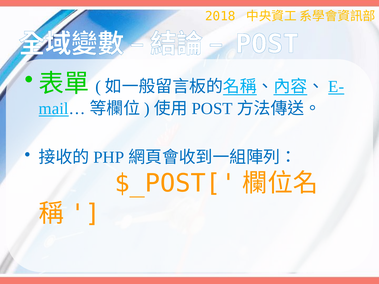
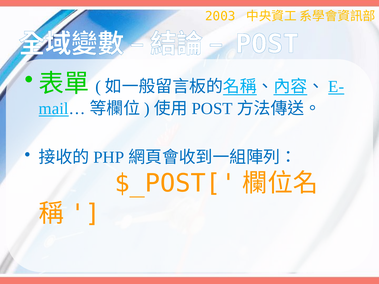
2018: 2018 -> 2003 (220, 16)
